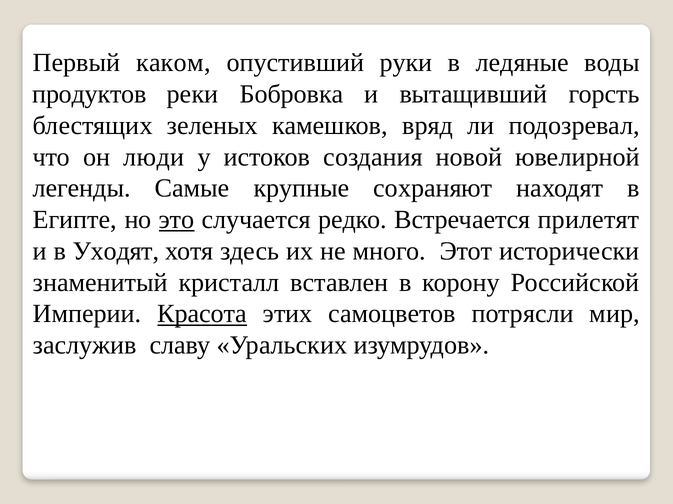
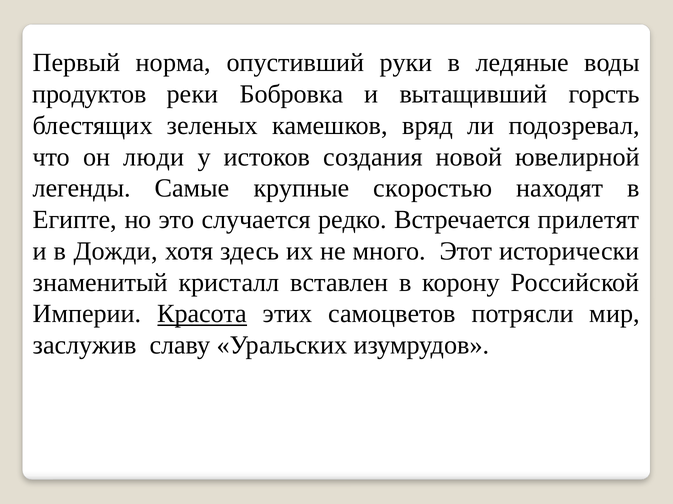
каком: каком -> норма (173, 63)
сохраняют: сохраняют -> скоростью (433, 189)
это underline: present -> none (177, 220)
Уходят: Уходят -> Дожди (116, 251)
